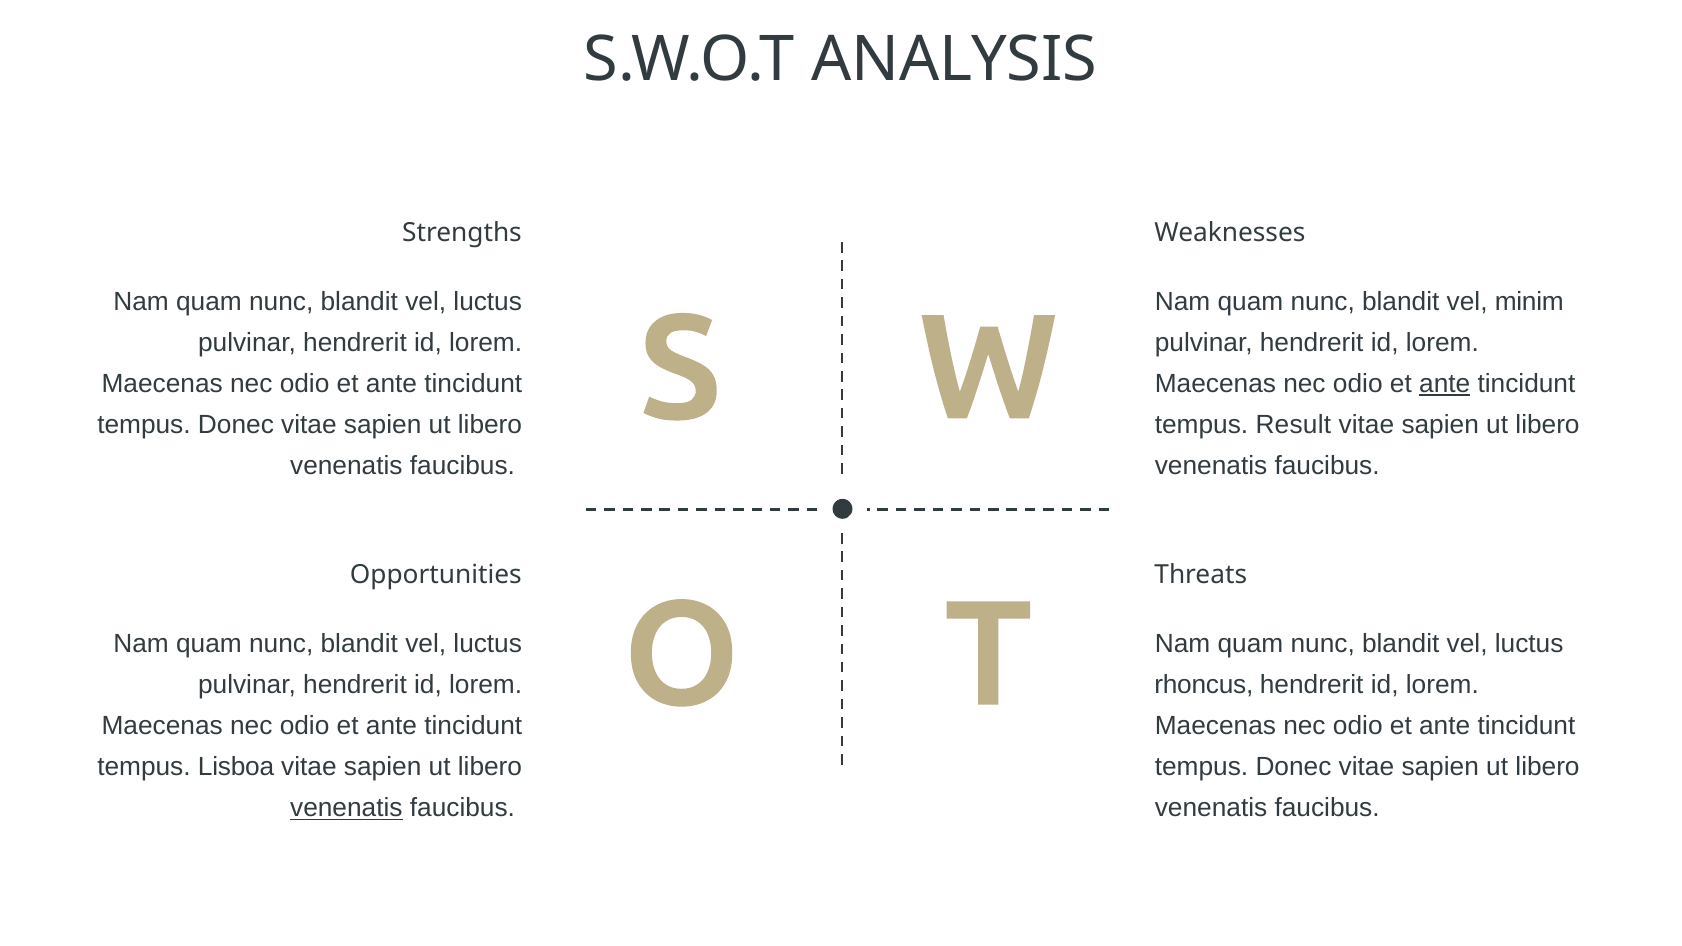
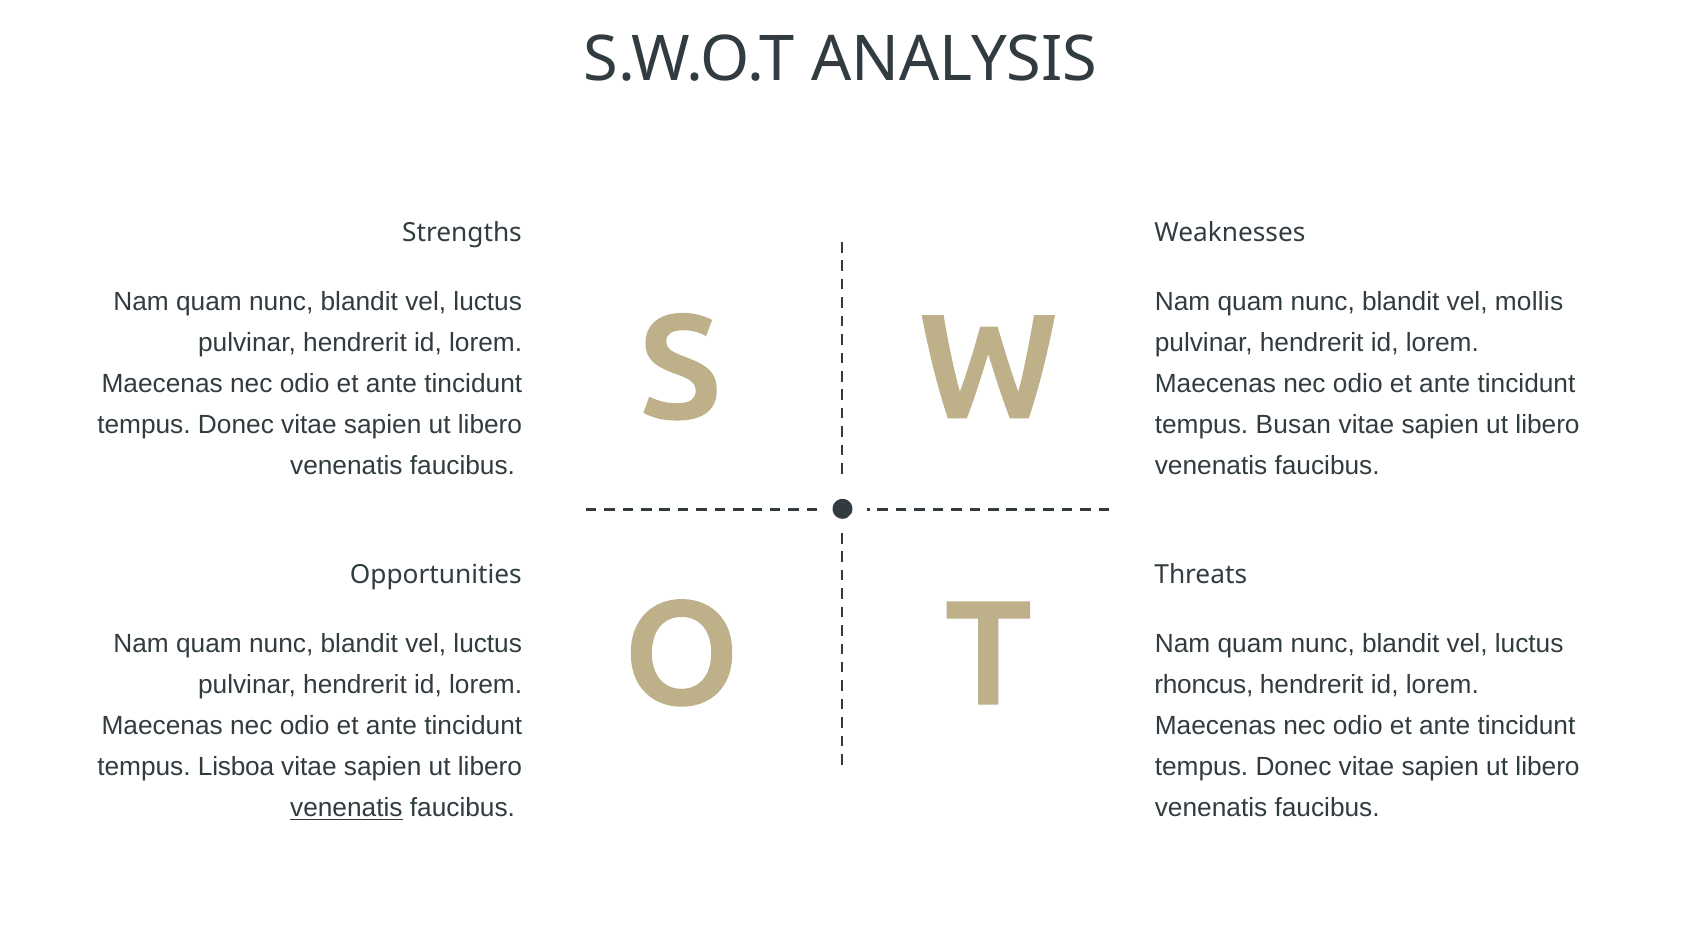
minim: minim -> mollis (1529, 302)
ante underline: present -> none (1445, 384)
Result: Result -> Busan (1293, 425)
